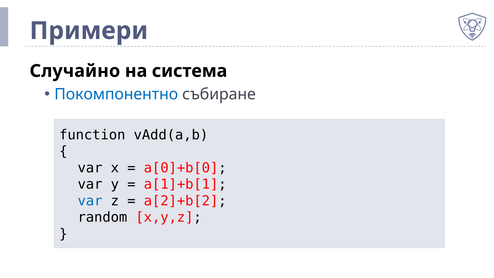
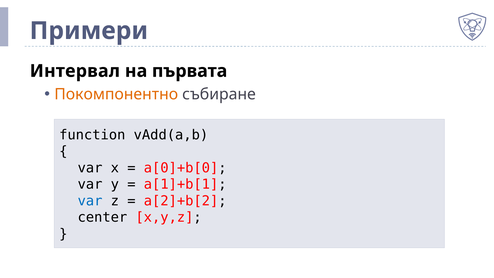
Случайно: Случайно -> Интервал (75, 71)
система: система -> първата (190, 71)
Покомпонентно colour: blue -> orange (116, 94)
random: random -> center (102, 217)
